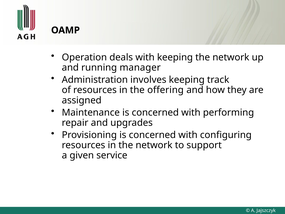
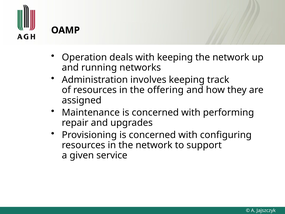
manager: manager -> networks (140, 68)
